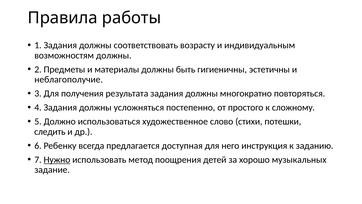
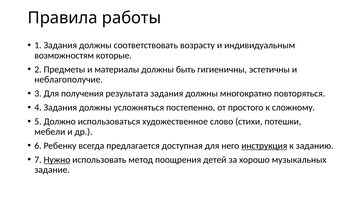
возможностям должны: должны -> которые (114, 55)
следить: следить -> мебели (50, 131)
инструкция underline: none -> present (264, 145)
